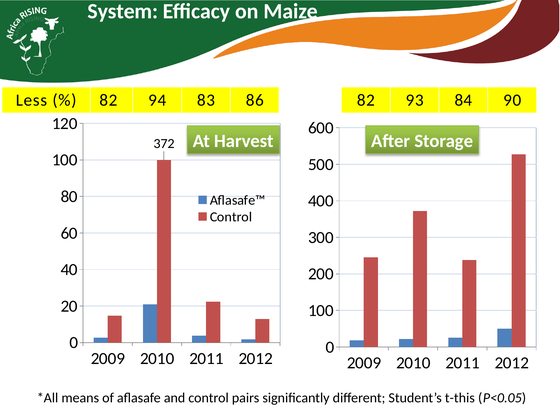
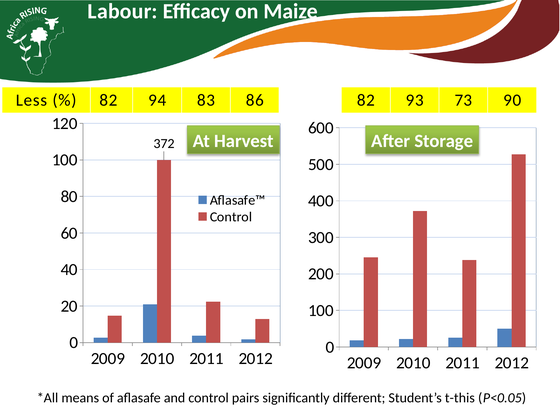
System: System -> Labour (123, 11)
84: 84 -> 73 (463, 100)
